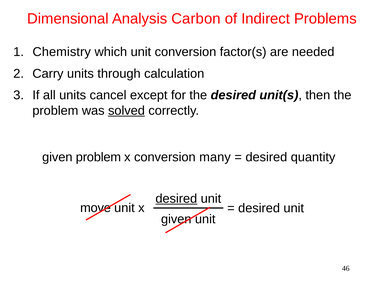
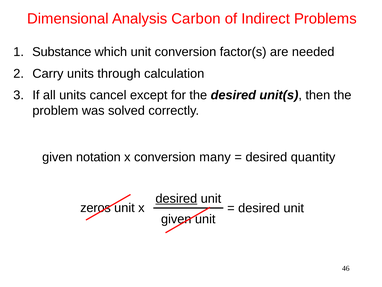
Chemistry: Chemistry -> Substance (62, 52)
solved underline: present -> none (126, 110)
given problem: problem -> notation (98, 157)
move: move -> zeros (96, 208)
